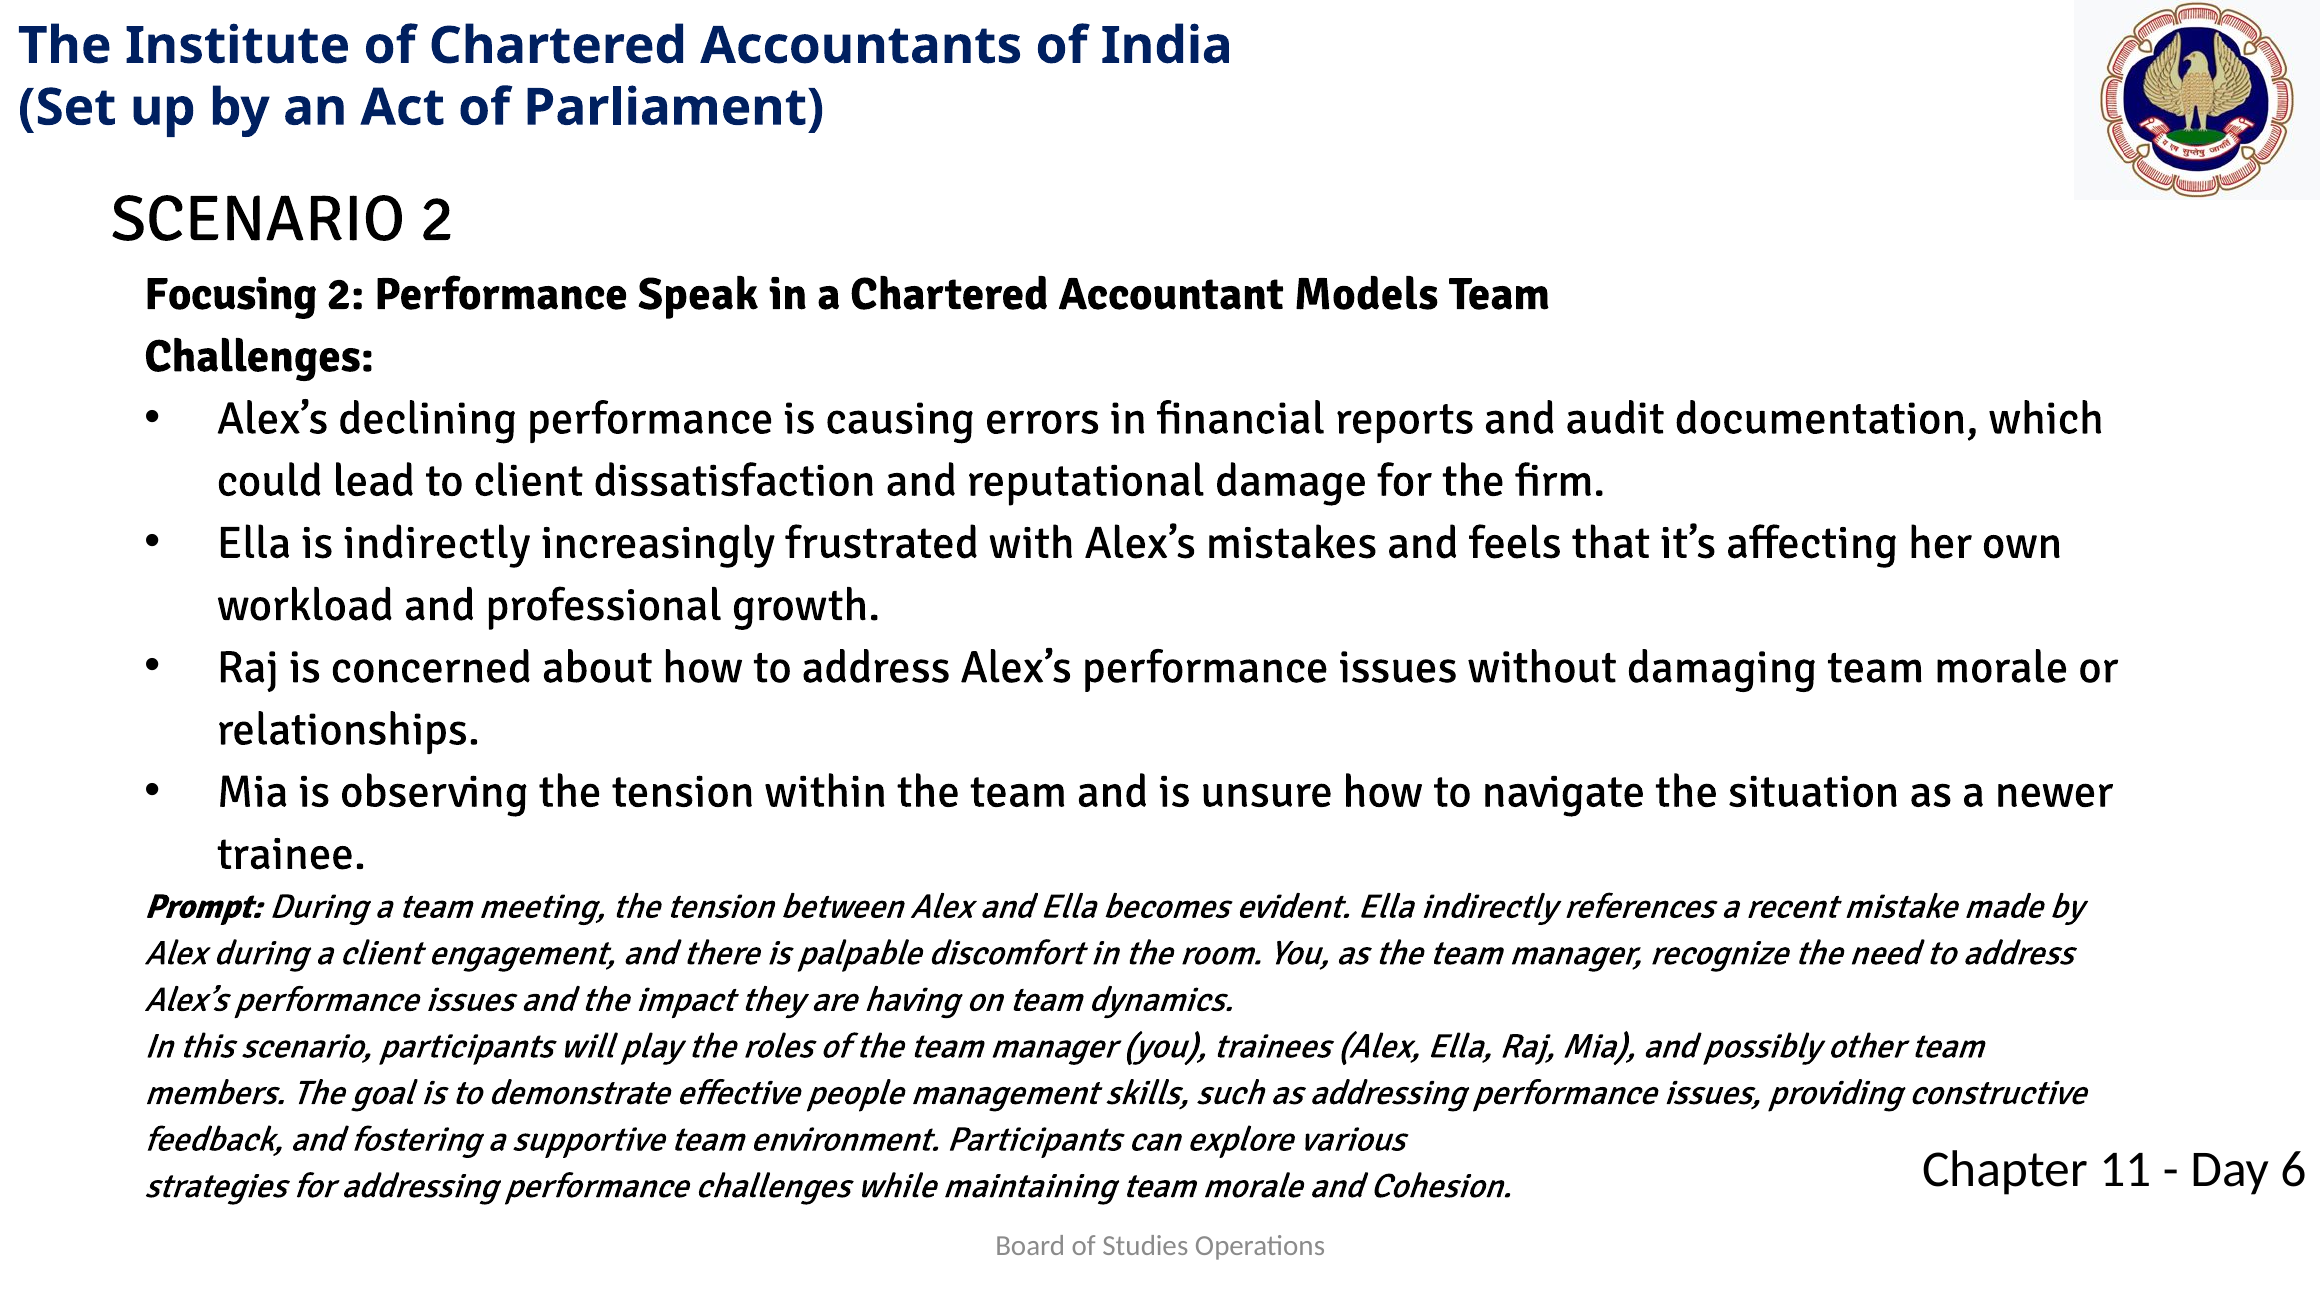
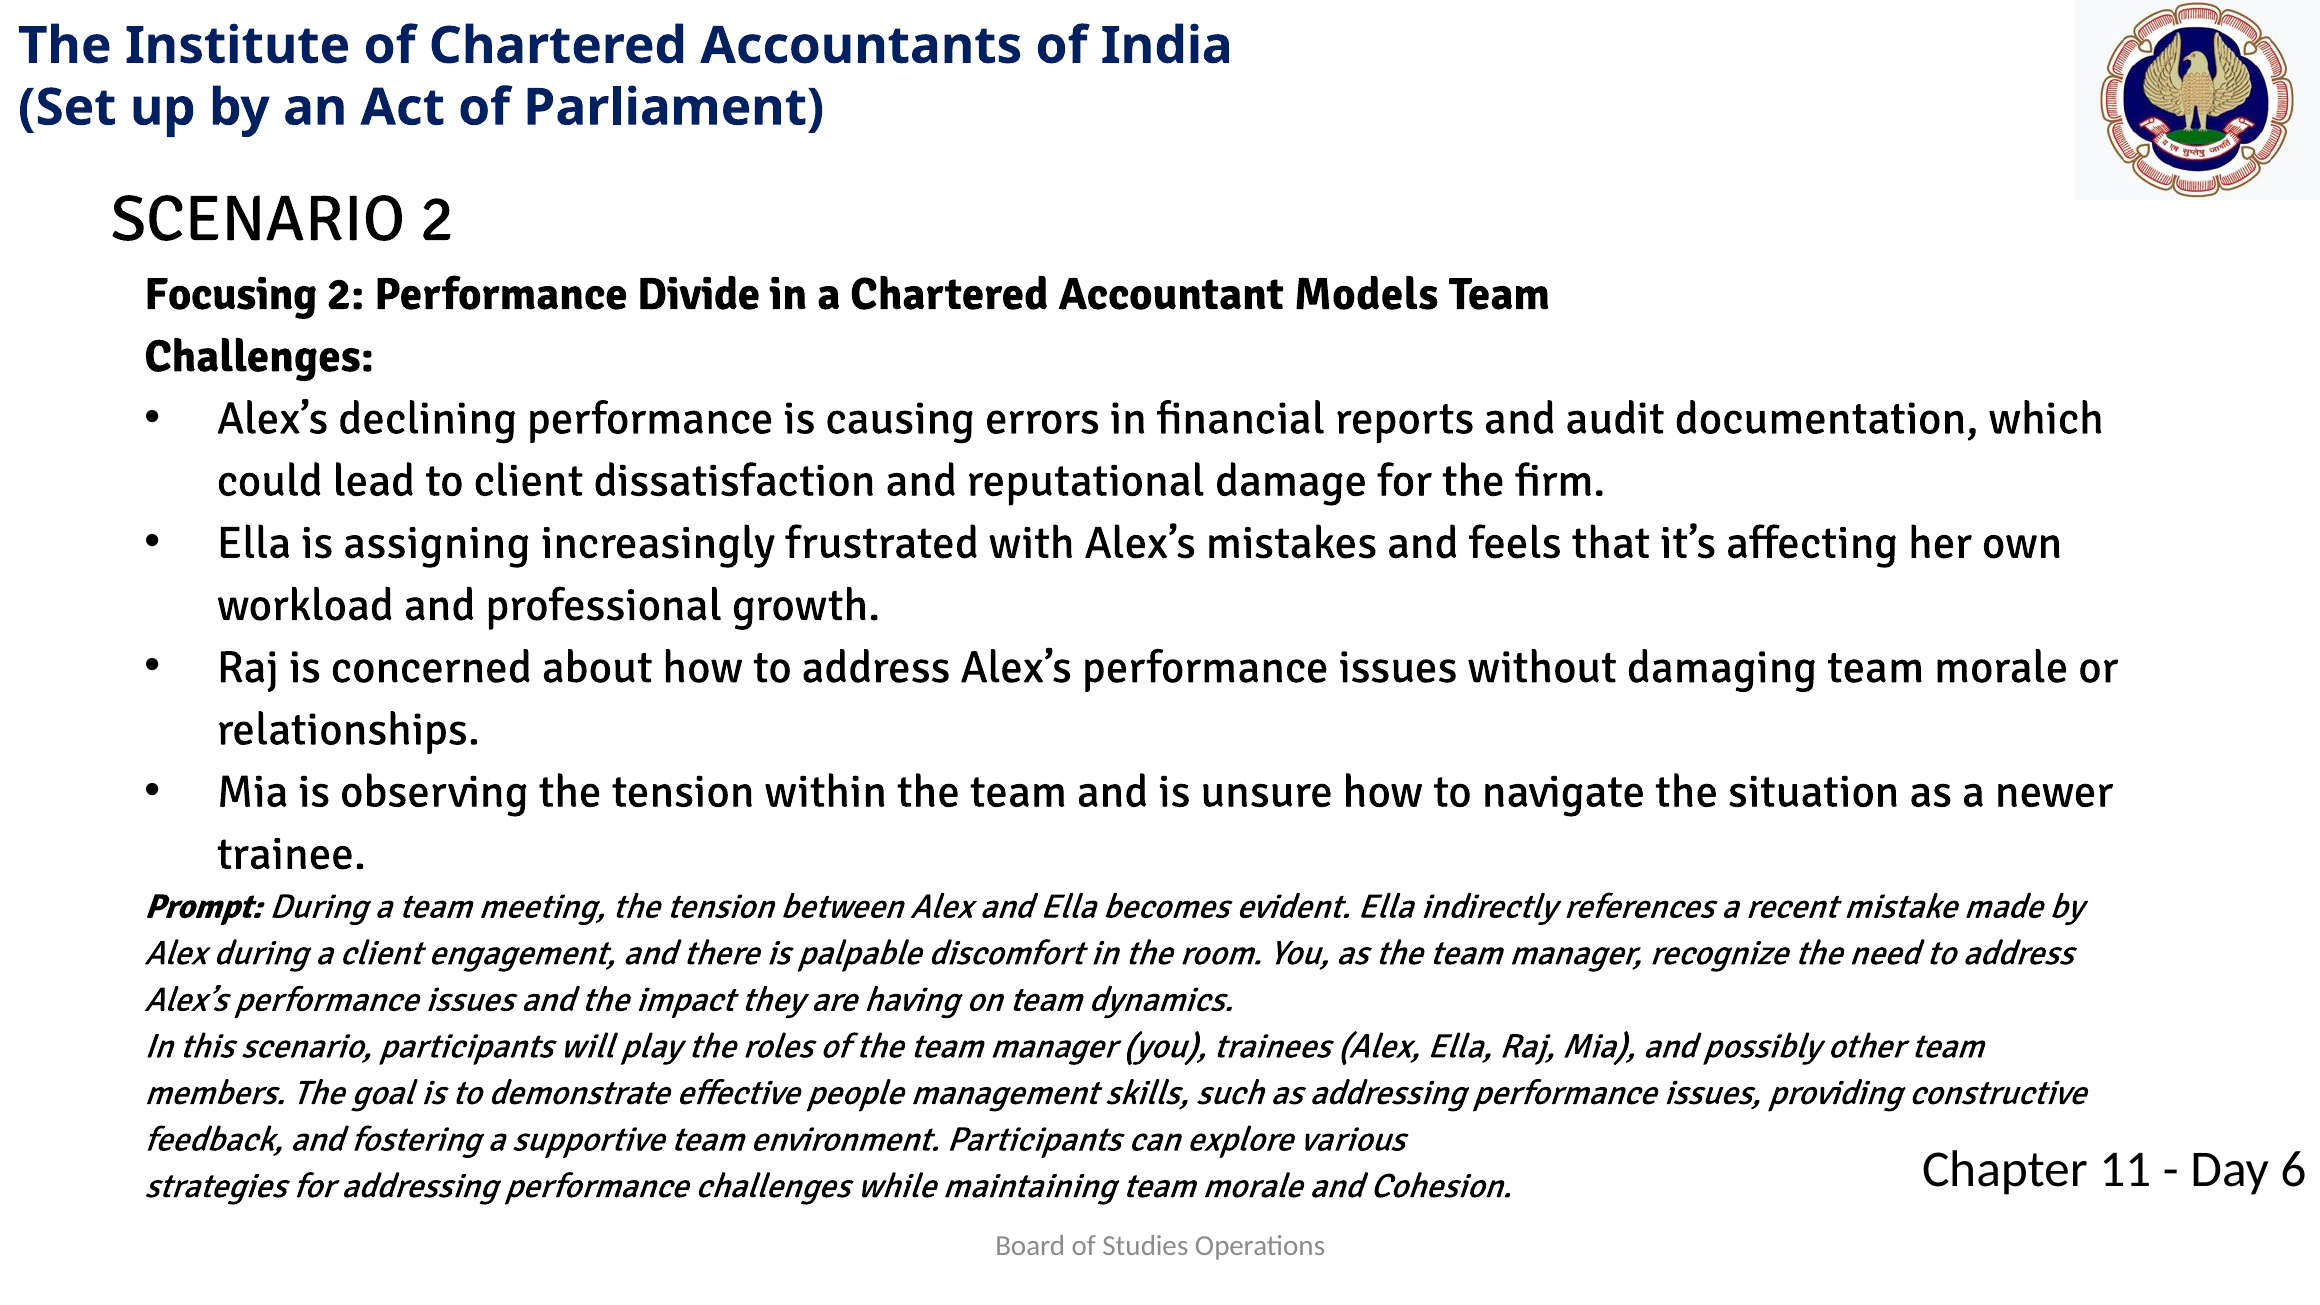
Speak: Speak -> Divide (699, 294)
is indirectly: indirectly -> assigning (437, 543)
